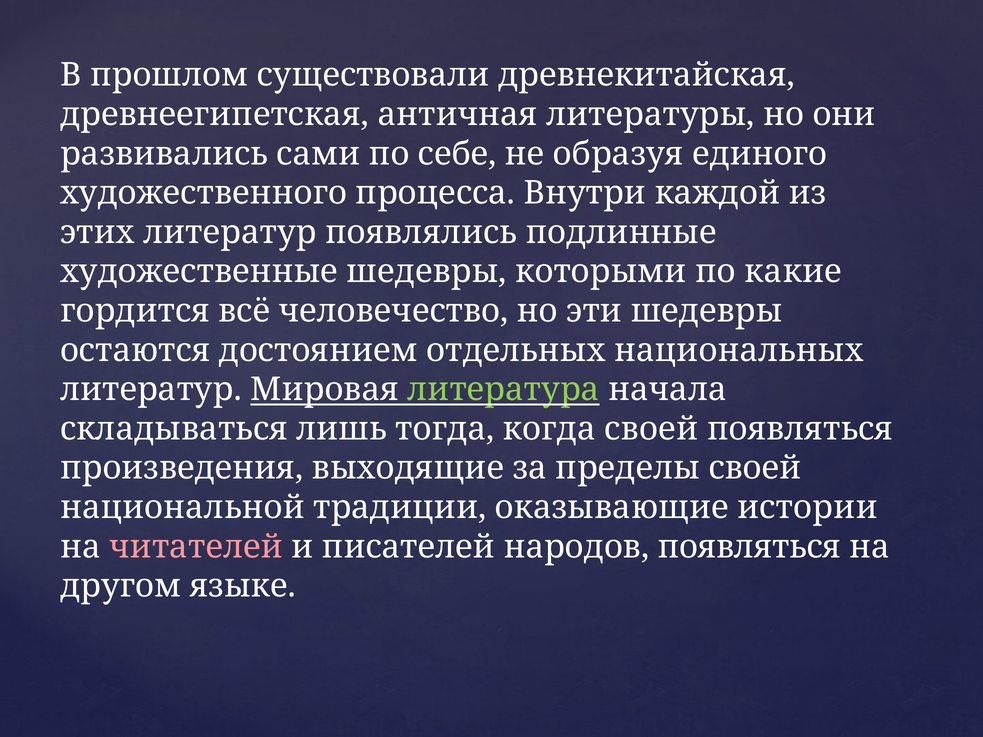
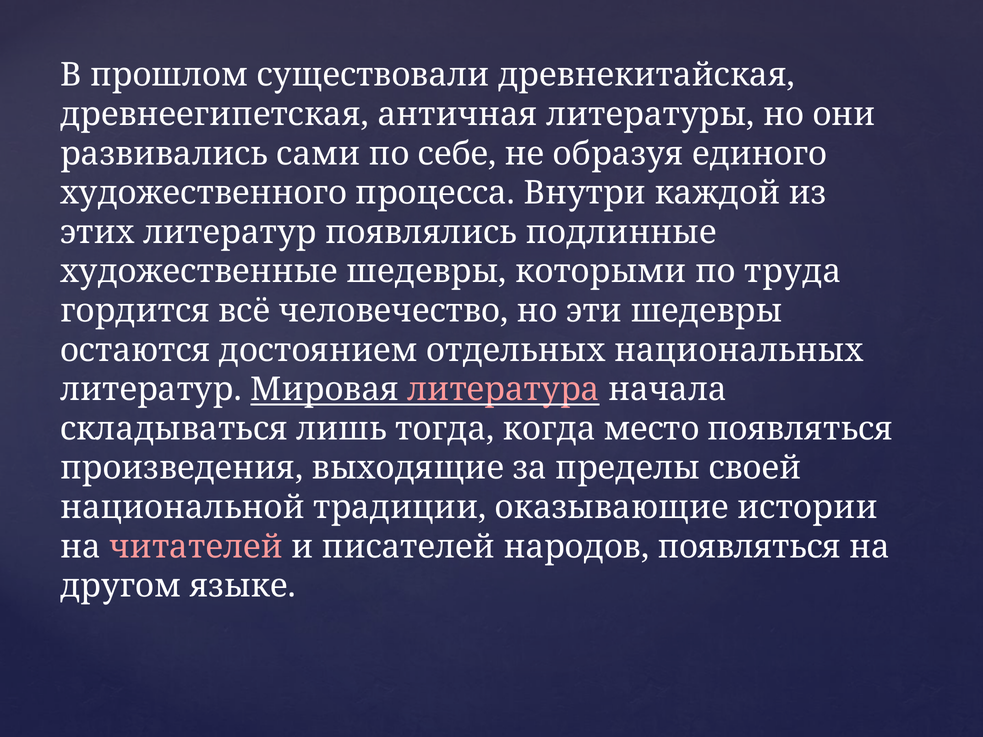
какие: какие -> труда (793, 272)
литература colour: light green -> pink (503, 390)
когда своей: своей -> место (652, 429)
